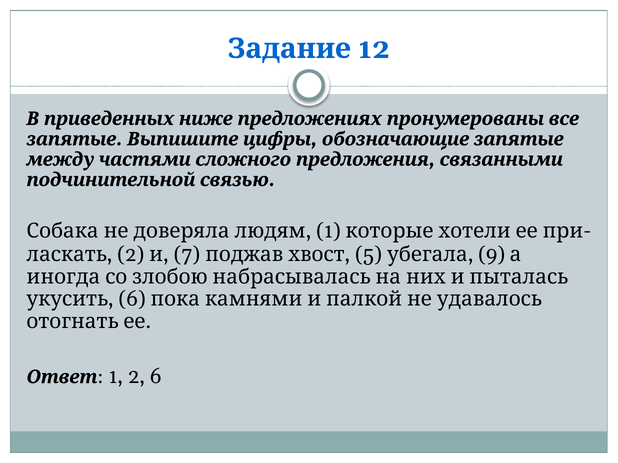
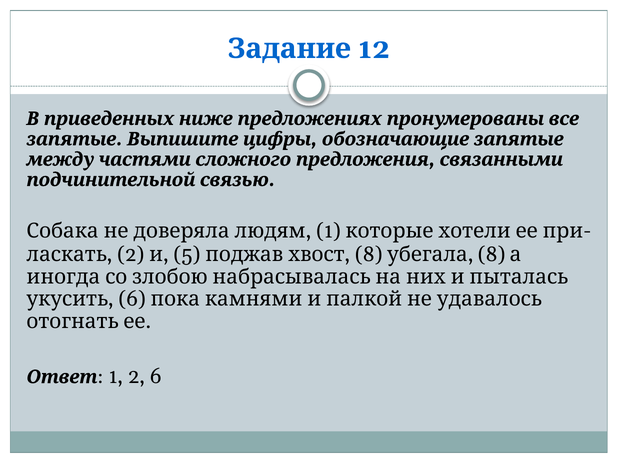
7: 7 -> 5 (187, 255)
5: 5 -> 8 (369, 255)
9: 9 -> 8 (492, 255)
